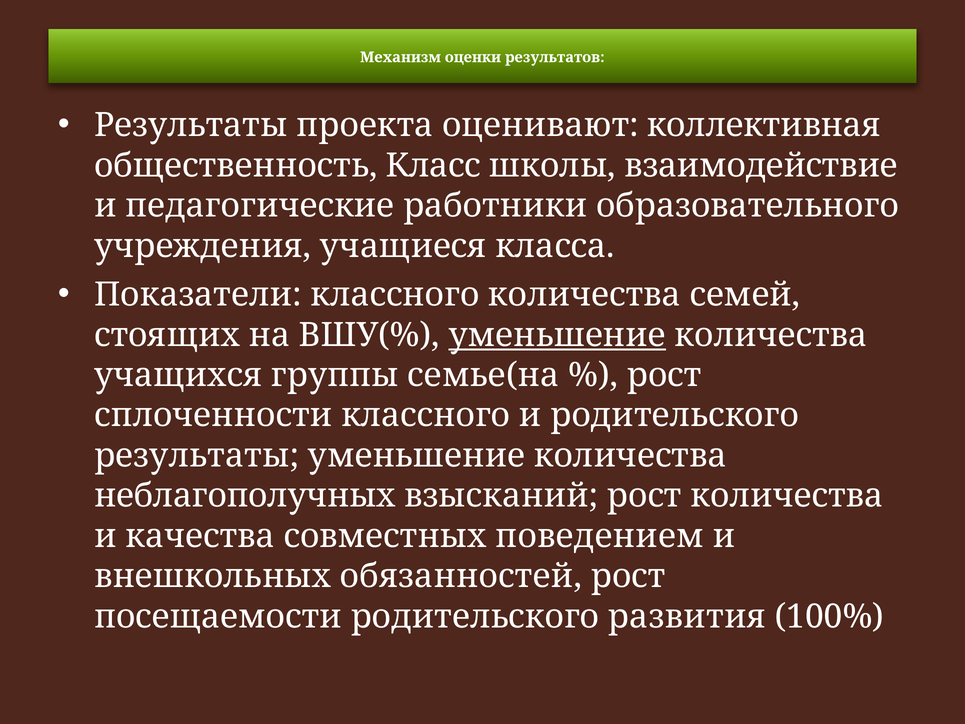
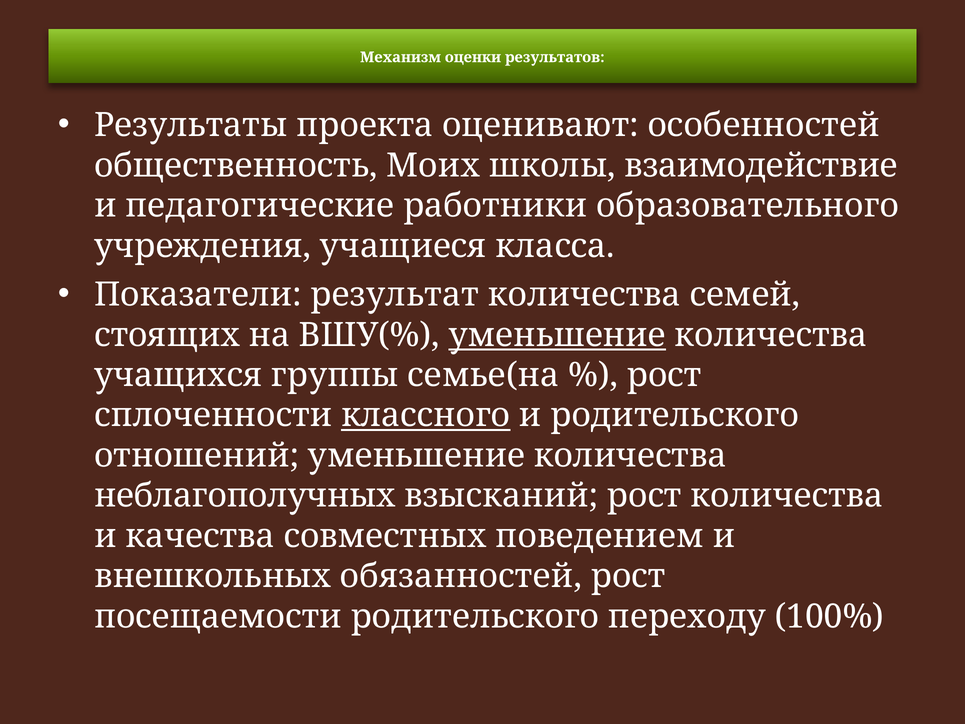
коллективная: коллективная -> особенностей (764, 125)
Класс: Класс -> Моих (433, 165)
Показатели классного: классного -> результат (395, 295)
классного underline: none -> present (426, 415)
результаты: результаты -> отношений (197, 455)
развития: развития -> переходу (687, 616)
